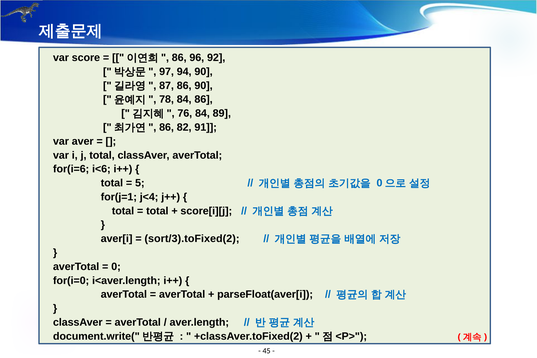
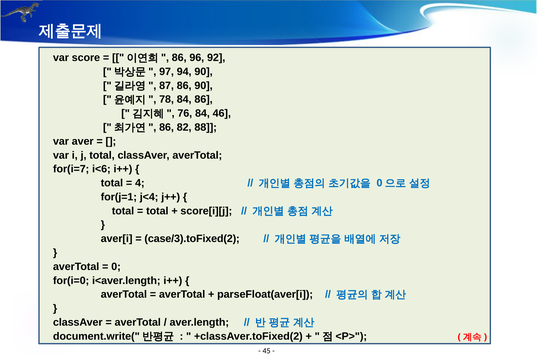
89: 89 -> 46 (222, 113)
91: 91 -> 88 (206, 127)
for(i=6: for(i=6 -> for(i=7 (71, 169)
5: 5 -> 4 (140, 183)
sort/3).toFixed(2: sort/3).toFixed(2 -> case/3).toFixed(2 (192, 239)
